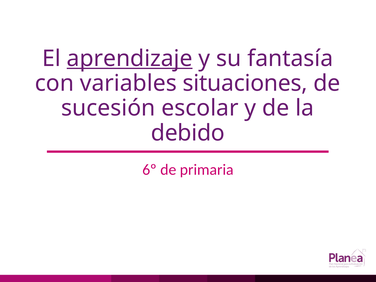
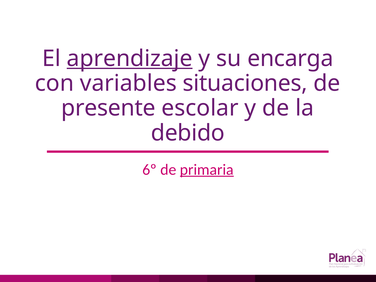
fantasía: fantasía -> encarga (290, 58)
sucesión: sucesión -> presente (108, 108)
primaria underline: none -> present (207, 170)
